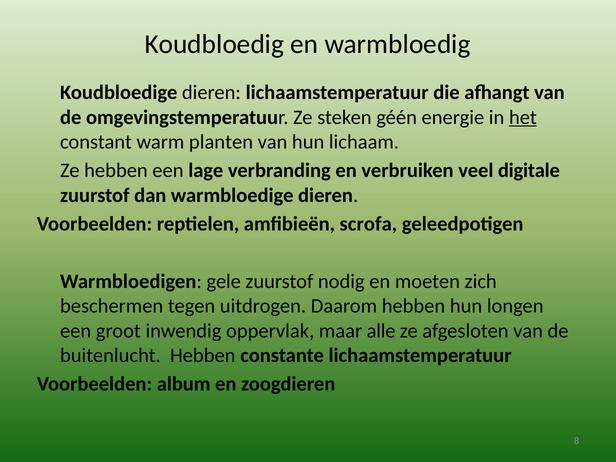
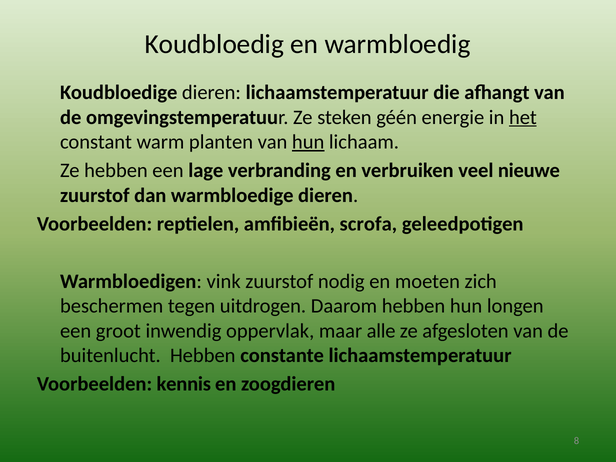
hun underline: none -> present (308, 142)
digitale: digitale -> nieuwe (529, 171)
gele: gele -> vink (224, 282)
album: album -> kennis (184, 384)
